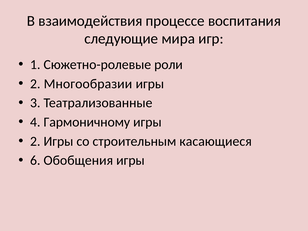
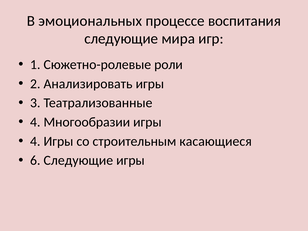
взаимодействия: взаимодействия -> эмоциональных (90, 21)
Многообразии: Многообразии -> Анализировать (88, 84)
Гармоничному: Гармоничному -> Многообразии (87, 122)
2: 2 -> 4 (35, 141)
6 Обобщения: Обобщения -> Следующие (78, 160)
